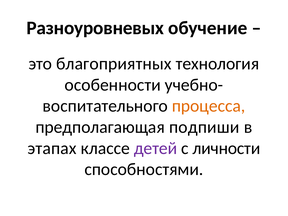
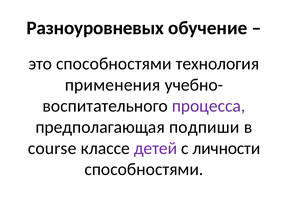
это благоприятных: благоприятных -> способностями (114, 64)
особенности: особенности -> применения (113, 85)
процесса colour: orange -> purple (209, 106)
этапах: этапах -> course (52, 148)
